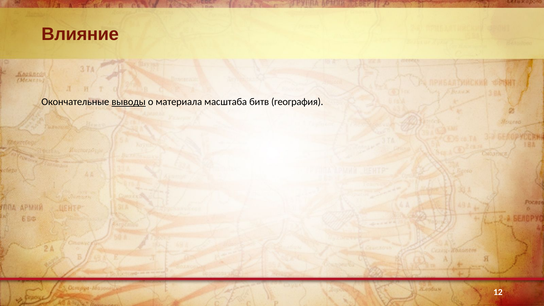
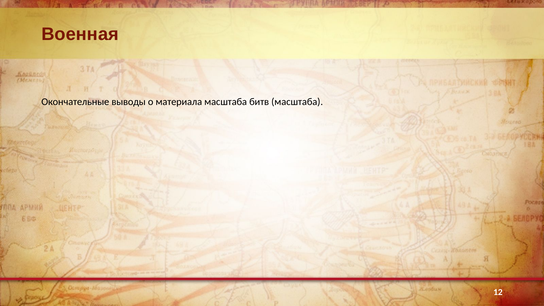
Влияние: Влияние -> Военная (80, 34)
выводы underline: present -> none (129, 102)
битв география: география -> масштаба (297, 102)
